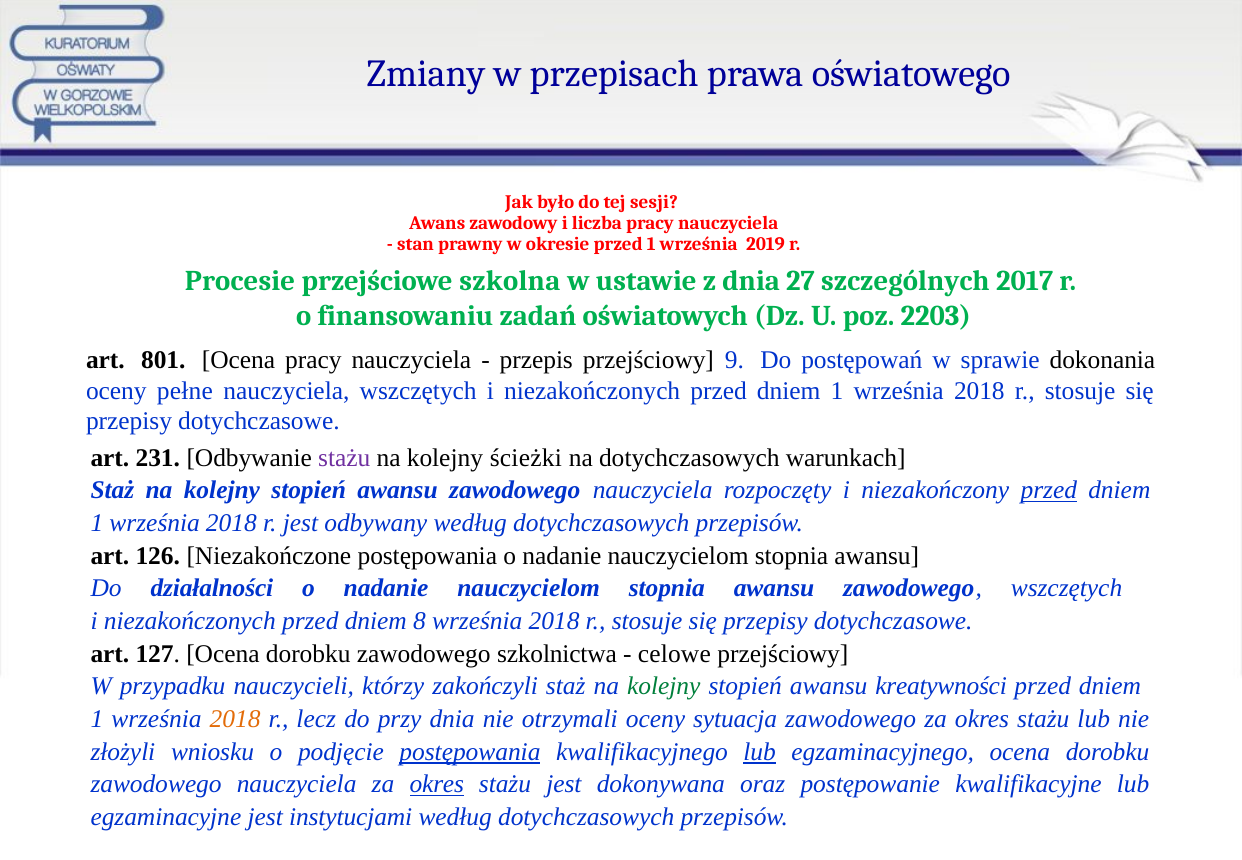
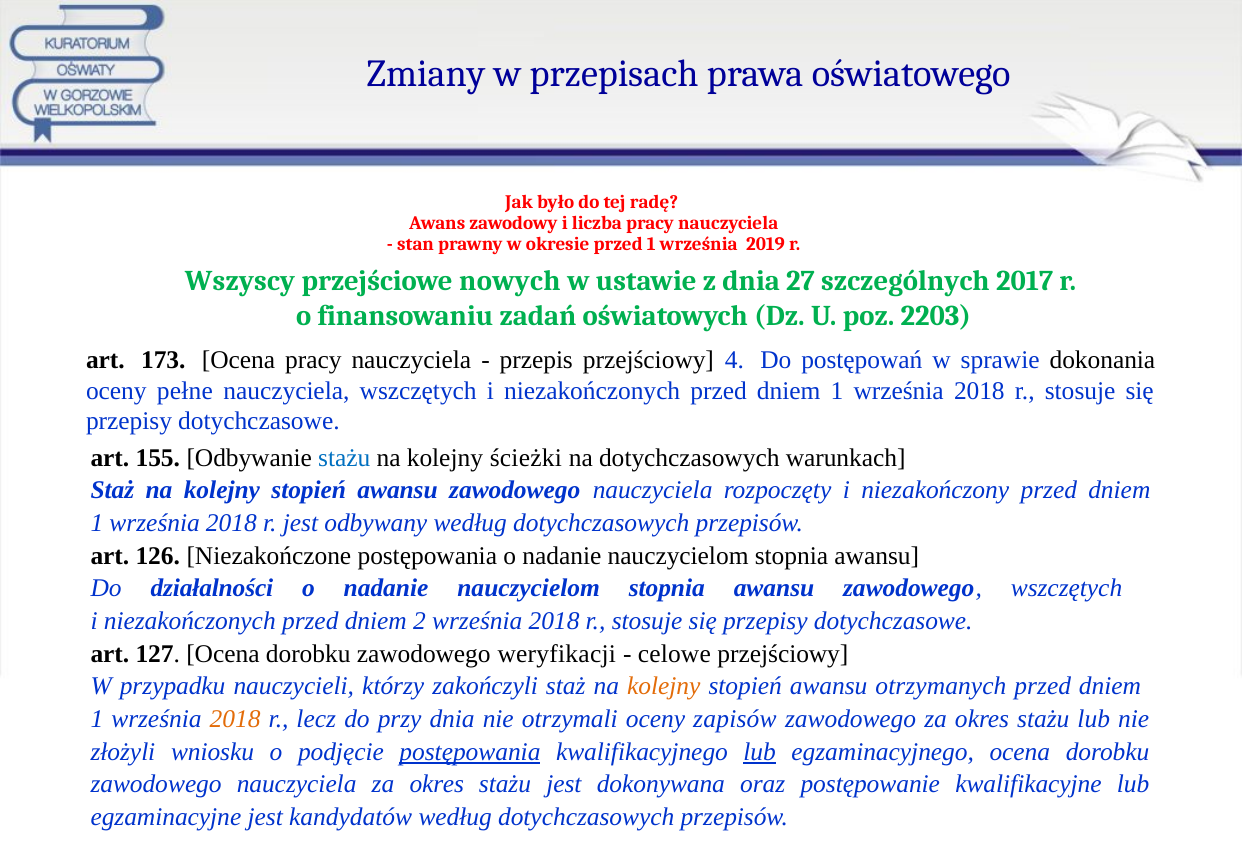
sesji: sesji -> radę (654, 202)
Procesie: Procesie -> Wszyscy (240, 281)
szkolna: szkolna -> nowych (510, 281)
801: 801 -> 173 (163, 360)
9: 9 -> 4 (734, 360)
231: 231 -> 155 (158, 458)
stażu colour: purple -> blue (344, 458)
przed underline: present -> none (1049, 490)
8: 8 -> 2 (419, 621)
szkolnictwa: szkolnictwa -> weryfikacji (557, 654)
kolejny colour: green -> orange (664, 686)
kreatywności: kreatywności -> otrzymanych (941, 686)
sytuacja: sytuacja -> zapisów (735, 719)
okres underline: present -> none (437, 784)
instytucjami: instytucjami -> kandydatów (351, 817)
